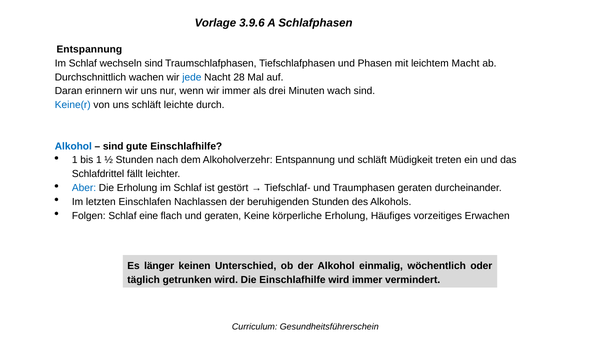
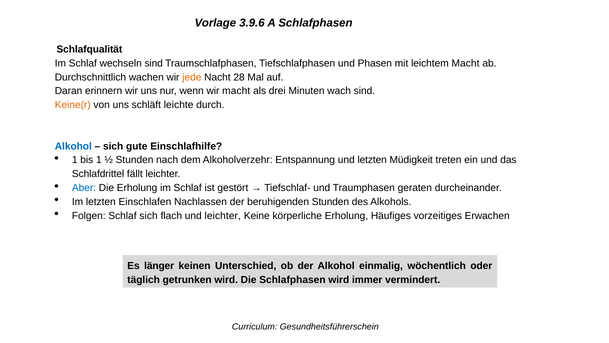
Entspannung: Entspannung -> Schlafqualität (89, 49)
jede colour: blue -> orange (192, 77)
wir immer: immer -> macht (236, 91)
Keine(r colour: blue -> orange (73, 105)
sind: sind -> sich (113, 146)
und schläft: schläft -> letzten (372, 160)
Schlaf eine: eine -> sich (149, 215)
und geraten: geraten -> leichter (223, 215)
Die Einschlafhilfe: Einschlafhilfe -> Schlafphasen (292, 280)
